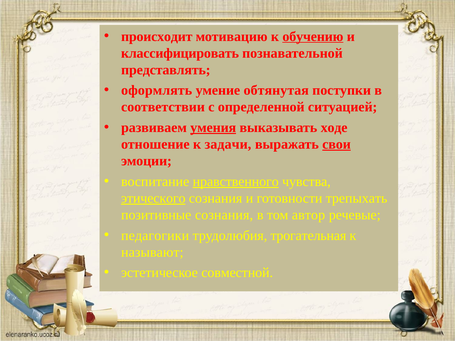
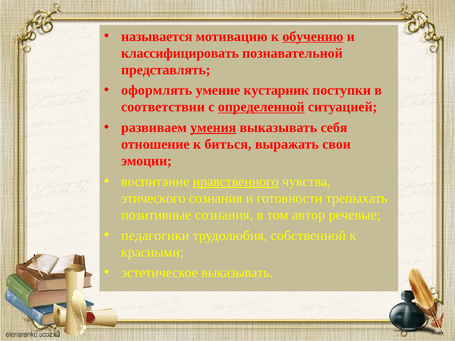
происходит: происходит -> называется (157, 36)
обтянутая: обтянутая -> кустарник (276, 90)
определенной underline: none -> present (261, 107)
ходе: ходе -> себя (334, 128)
задачи: задачи -> биться (228, 144)
свои underline: present -> none (337, 144)
этического underline: present -> none (153, 198)
трогательная: трогательная -> собственной (308, 236)
называют: называют -> красными (152, 252)
эстетическое совместной: совместной -> выказывать (237, 273)
